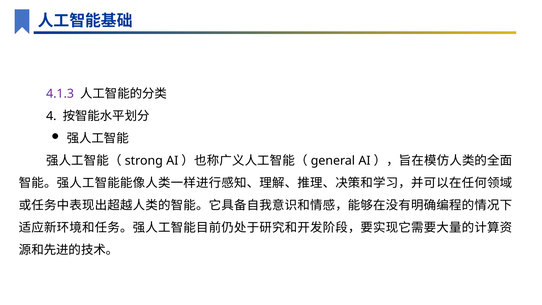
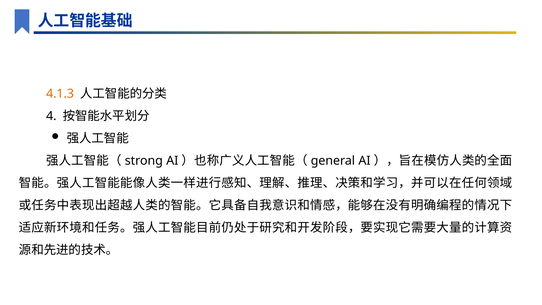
4.1.3 colour: purple -> orange (60, 94)
